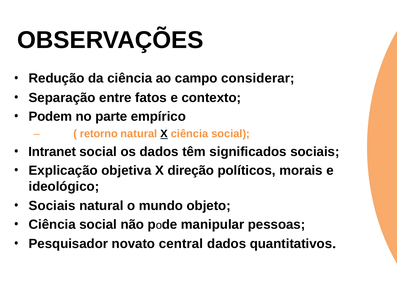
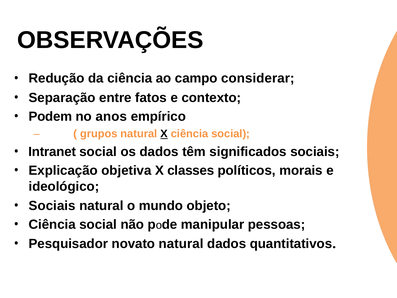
parte: parte -> anos (111, 116)
retorno: retorno -> grupos (99, 134)
direção: direção -> classes (191, 170)
novato central: central -> natural (181, 244)
